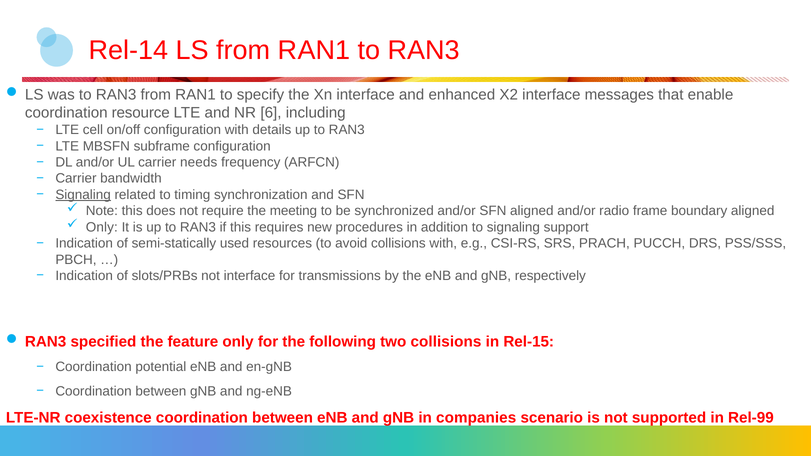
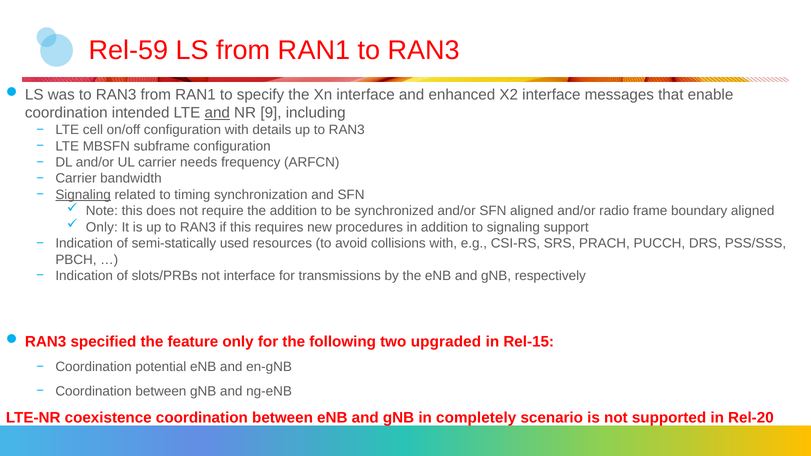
Rel-14: Rel-14 -> Rel-59 (129, 50)
resource: resource -> intended (141, 113)
and underline: none -> present (217, 113)
6: 6 -> 9 (271, 113)
the meeting: meeting -> addition (293, 211)
two collisions: collisions -> upgraded (446, 342)
companies: companies -> completely (476, 418)
Rel-99: Rel-99 -> Rel-20 (751, 418)
